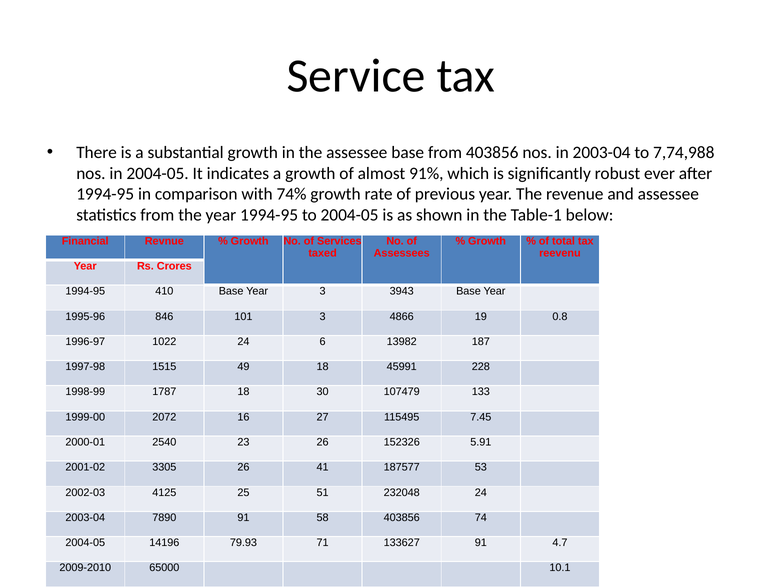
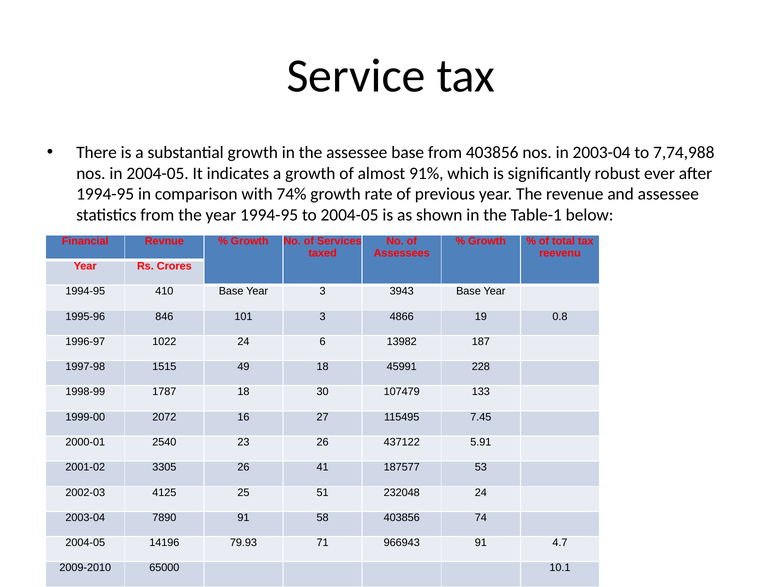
152326: 152326 -> 437122 (402, 442)
133627: 133627 -> 966943 (402, 542)
